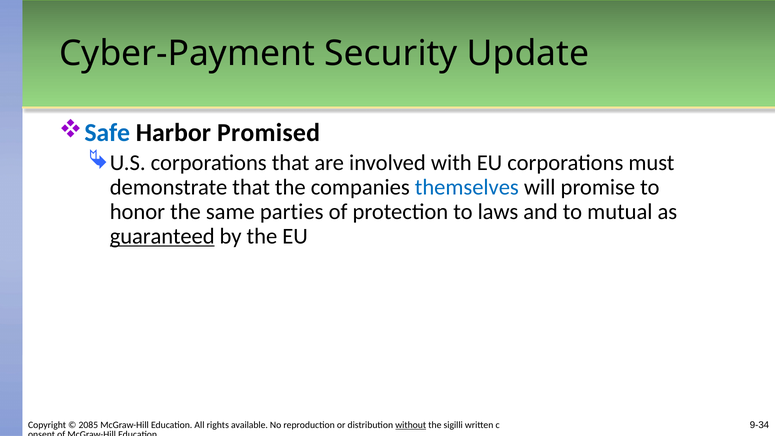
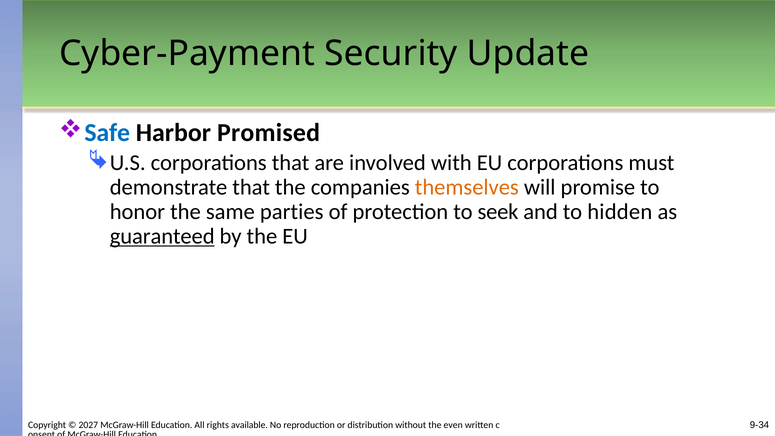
themselves colour: blue -> orange (467, 187)
laws: laws -> seek (498, 212)
mutual: mutual -> hidden (620, 212)
2085: 2085 -> 2027 (88, 425)
without underline: present -> none (411, 425)
sigilli: sigilli -> even (453, 425)
